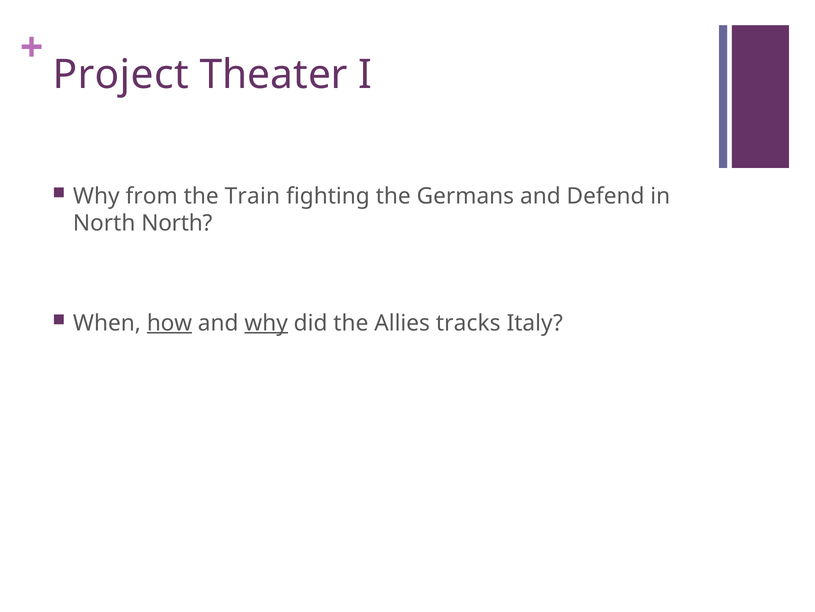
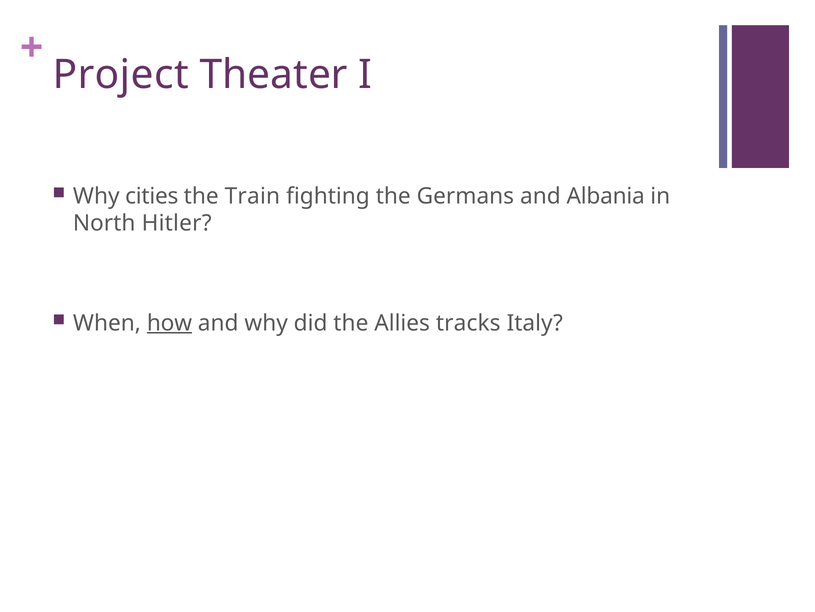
from: from -> cities (152, 196)
Defend: Defend -> Albania (606, 196)
North North: North -> Hitler (177, 223)
why underline: present -> none (266, 323)
